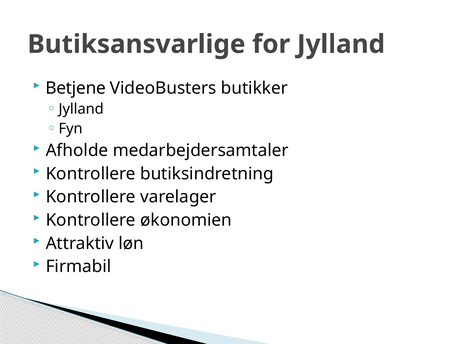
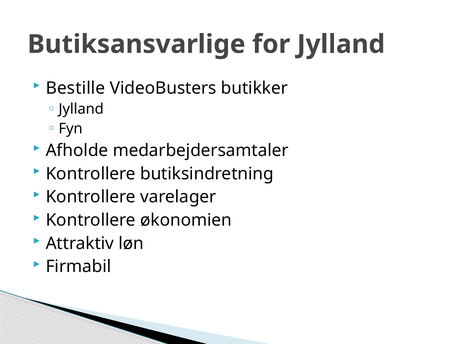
Betjene: Betjene -> Bestille (75, 88)
